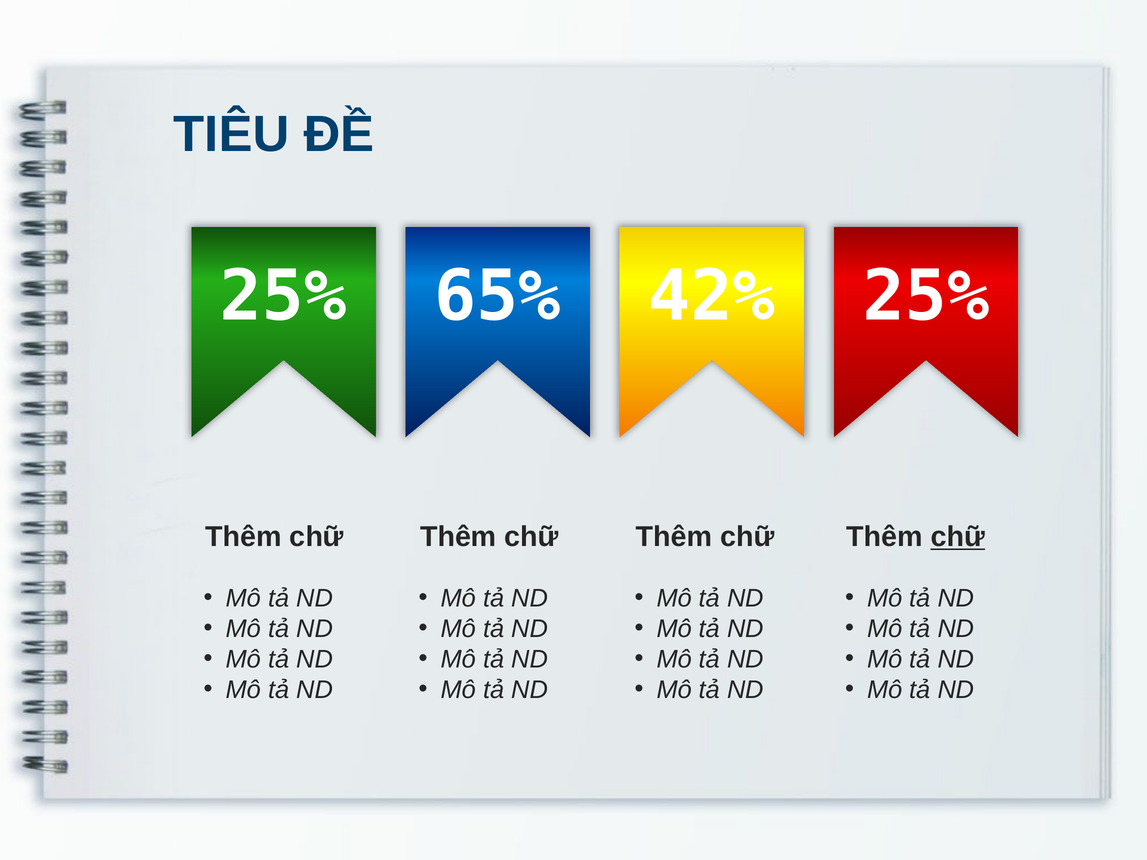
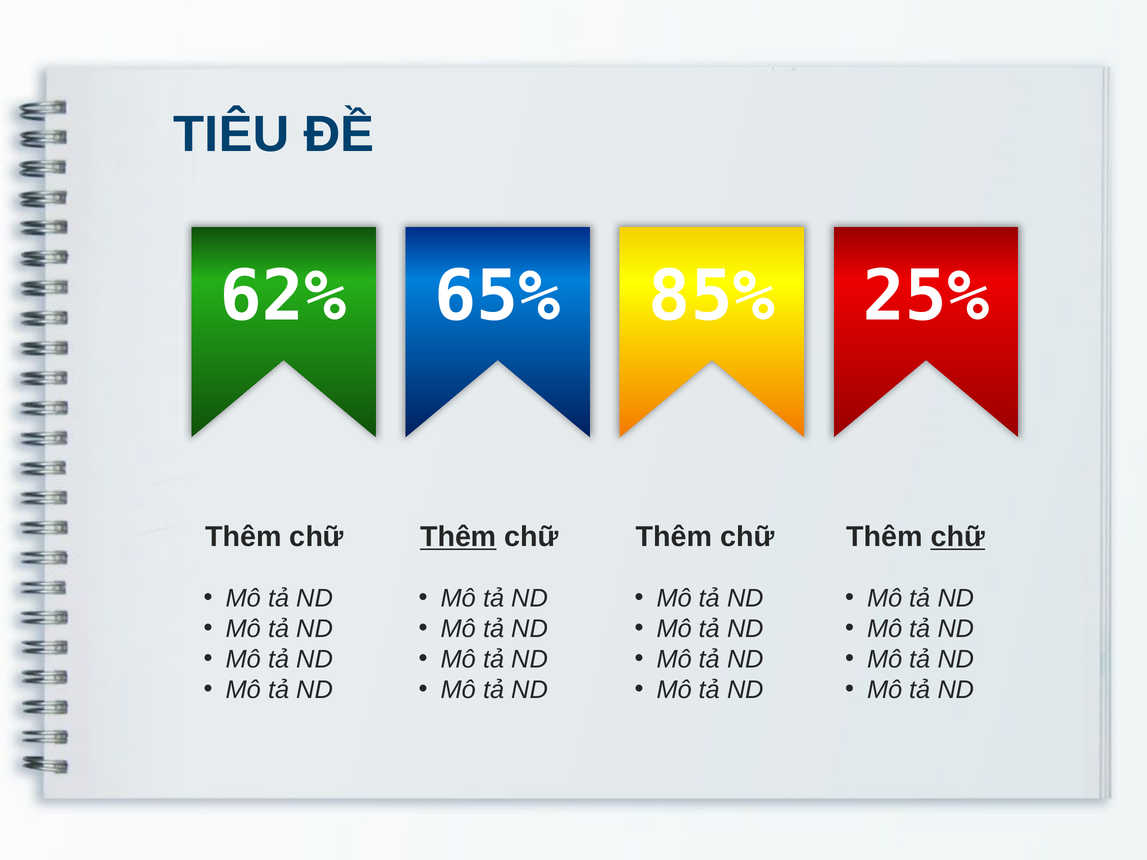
25%: 25% -> 62% (283, 297)
42%: 42% -> 85% (712, 297)
Thêm underline: none -> present (458, 537)
